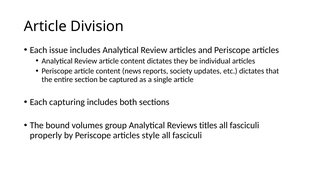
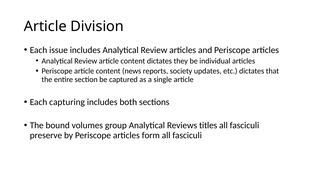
properly: properly -> preserve (46, 135)
style: style -> form (151, 135)
